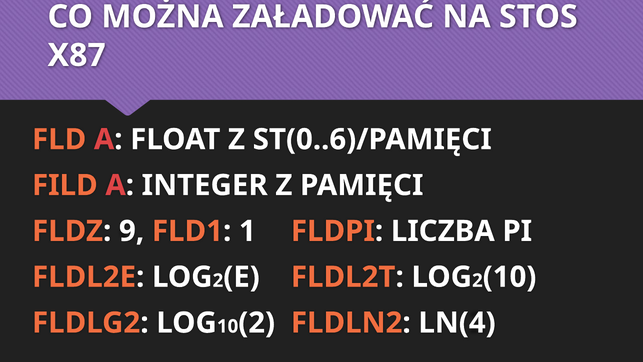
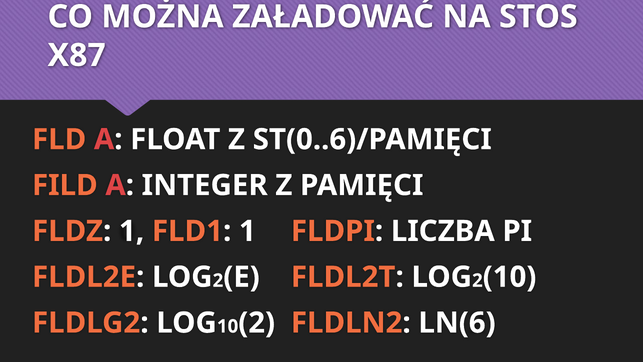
FLDZ 9: 9 -> 1 (132, 231)
LN(4: LN(4 -> LN(6 (457, 323)
